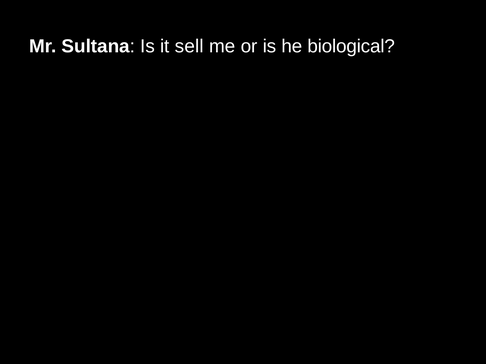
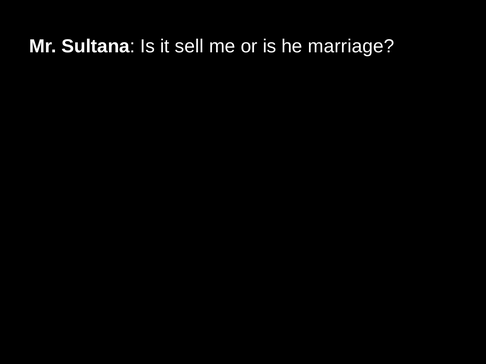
biological: biological -> marriage (351, 46)
